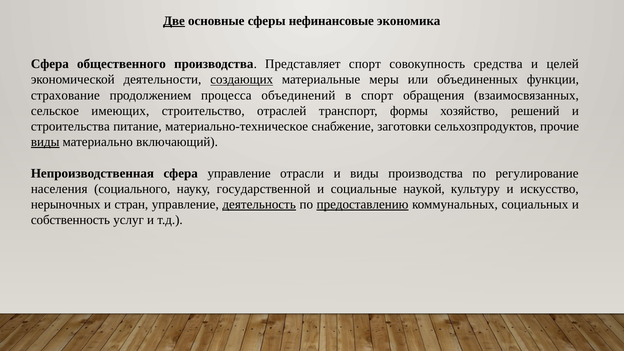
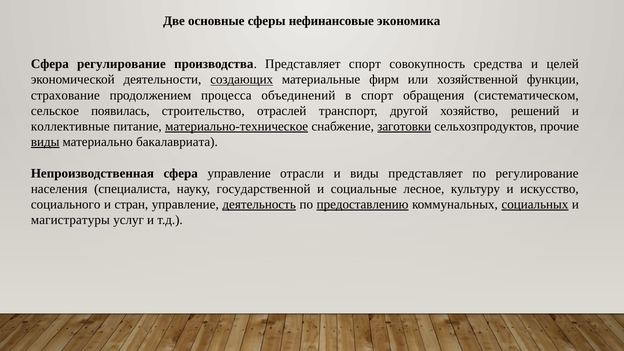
Две underline: present -> none (174, 21)
Сфера общественного: общественного -> регулирование (121, 64)
меры: меры -> фирм (384, 80)
объединенных: объединенных -> хозяйственной (478, 80)
взаимосвязанных: взаимосвязанных -> систематическом (526, 95)
имеющих: имеющих -> появилась (120, 111)
формы: формы -> другой (409, 111)
строительства: строительства -> коллективные (70, 126)
материально-техническое underline: none -> present (237, 126)
заготовки underline: none -> present (404, 126)
включающий: включающий -> бакалавриата (177, 142)
виды производства: производства -> представляет (426, 173)
социального: социального -> специалиста (132, 189)
наукой: наукой -> лесное (424, 189)
нерыночных: нерыночных -> социального (66, 204)
социальных underline: none -> present (535, 204)
собственность: собственность -> магистратуры (70, 220)
